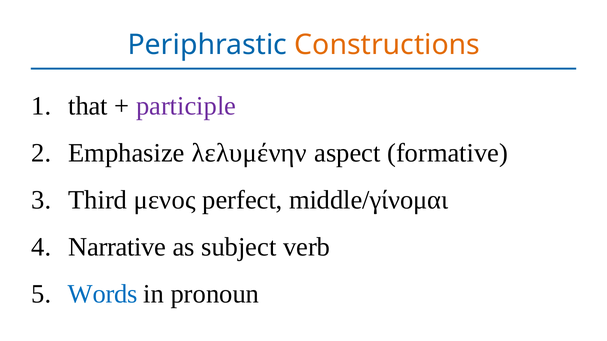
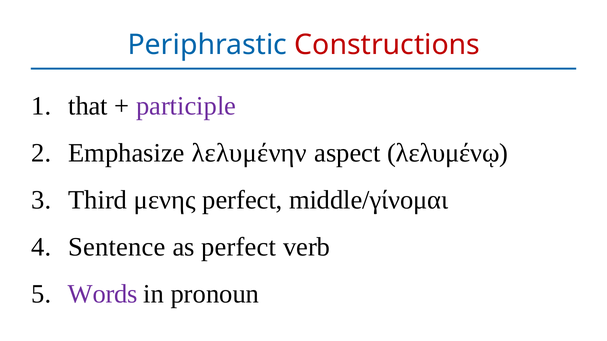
Constructions colour: orange -> red (387, 45)
formative: formative -> λελυμένῳ (448, 153)
μενος: μενος -> μενης (165, 200)
Narrative: Narrative -> Sentence (117, 247)
as subject: subject -> perfect (239, 247)
Words colour: blue -> purple (103, 295)
